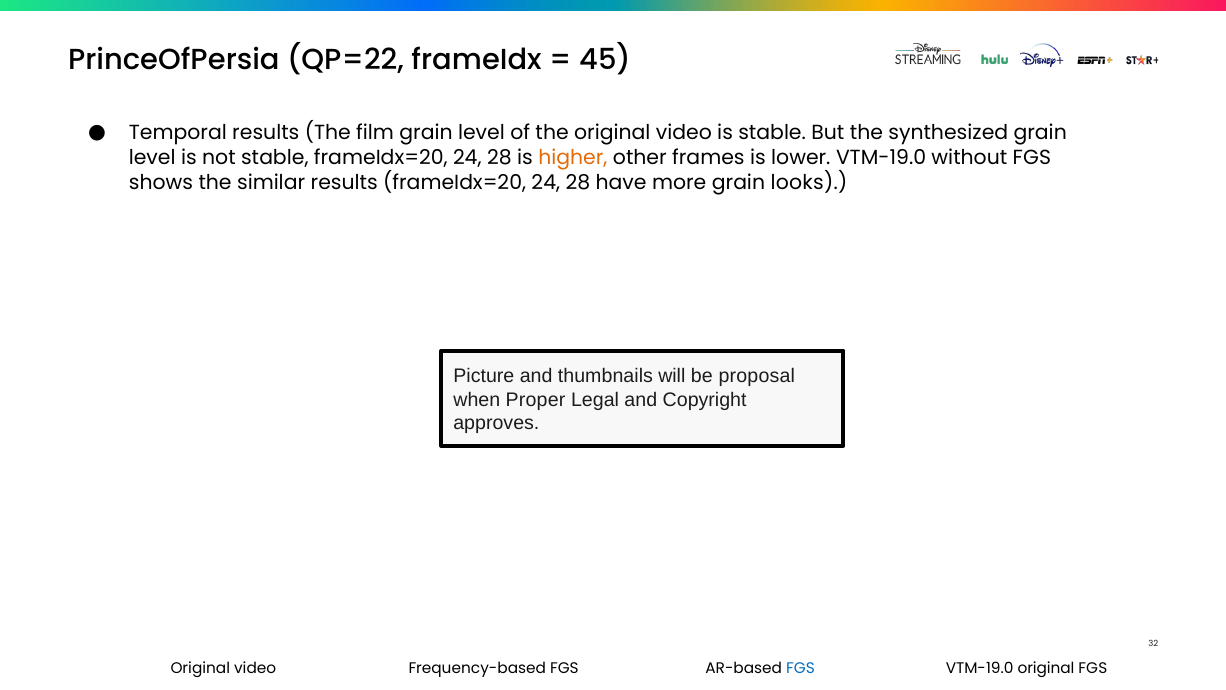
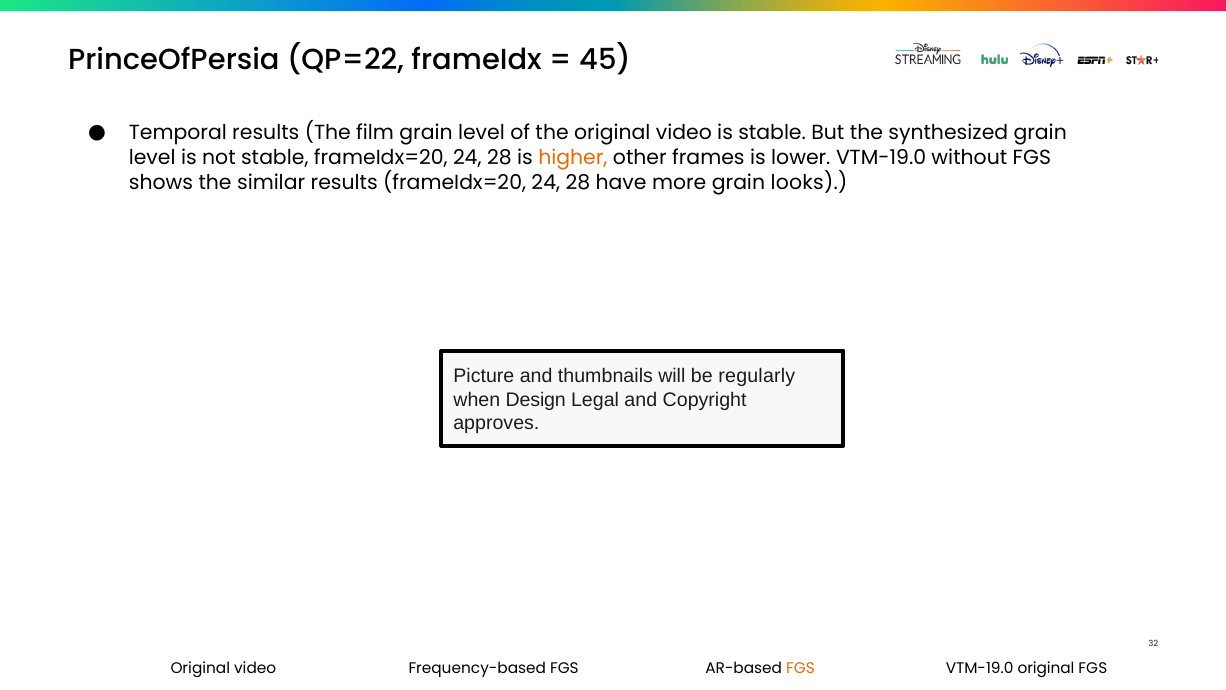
proposal: proposal -> regularly (757, 376)
Proper: Proper -> Design (536, 399)
FGS colour: blue -> orange (800, 668)
